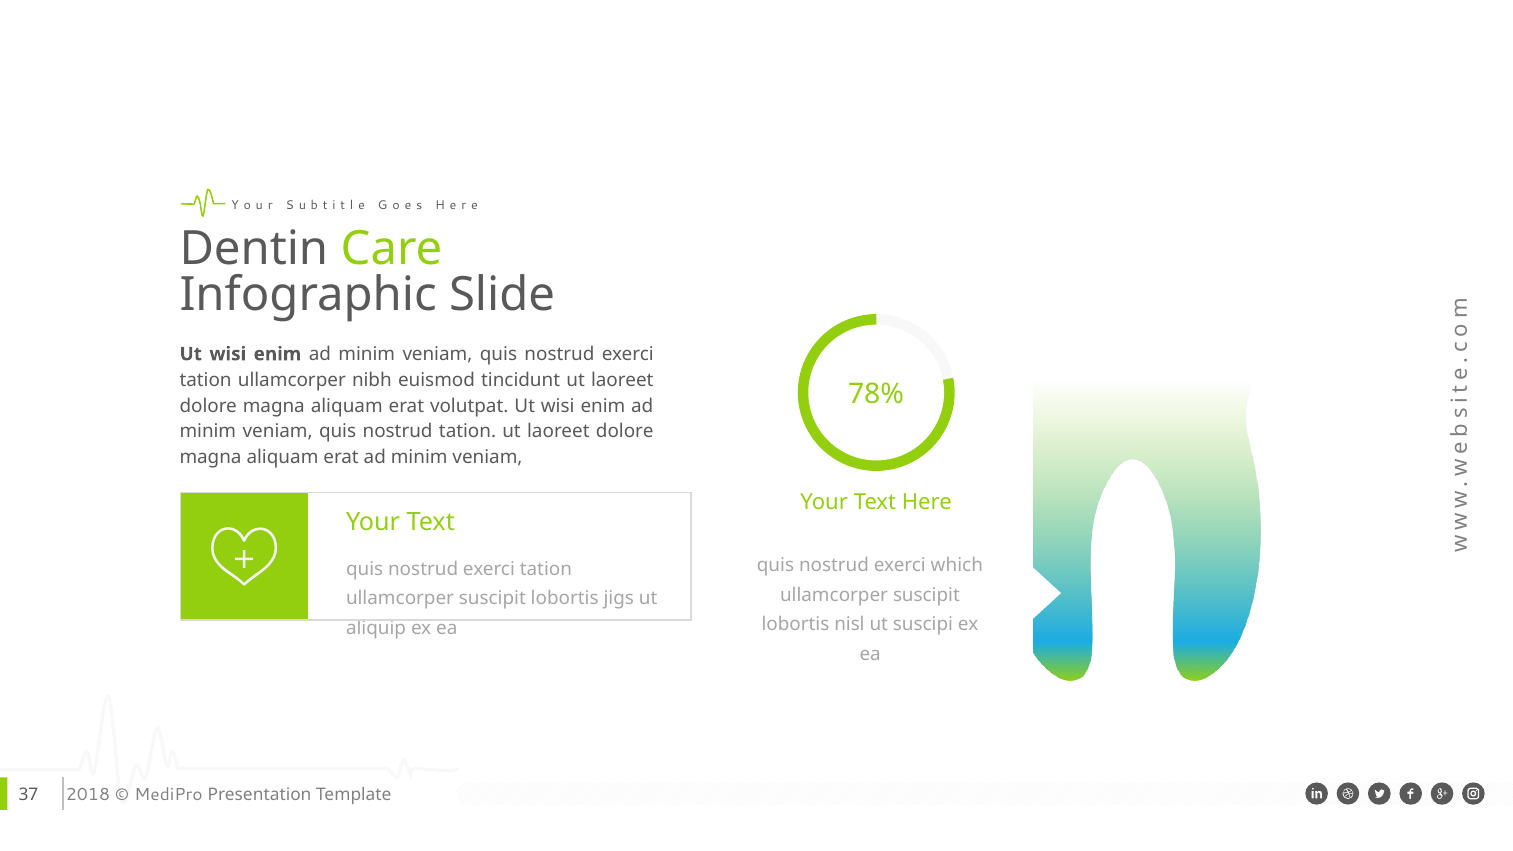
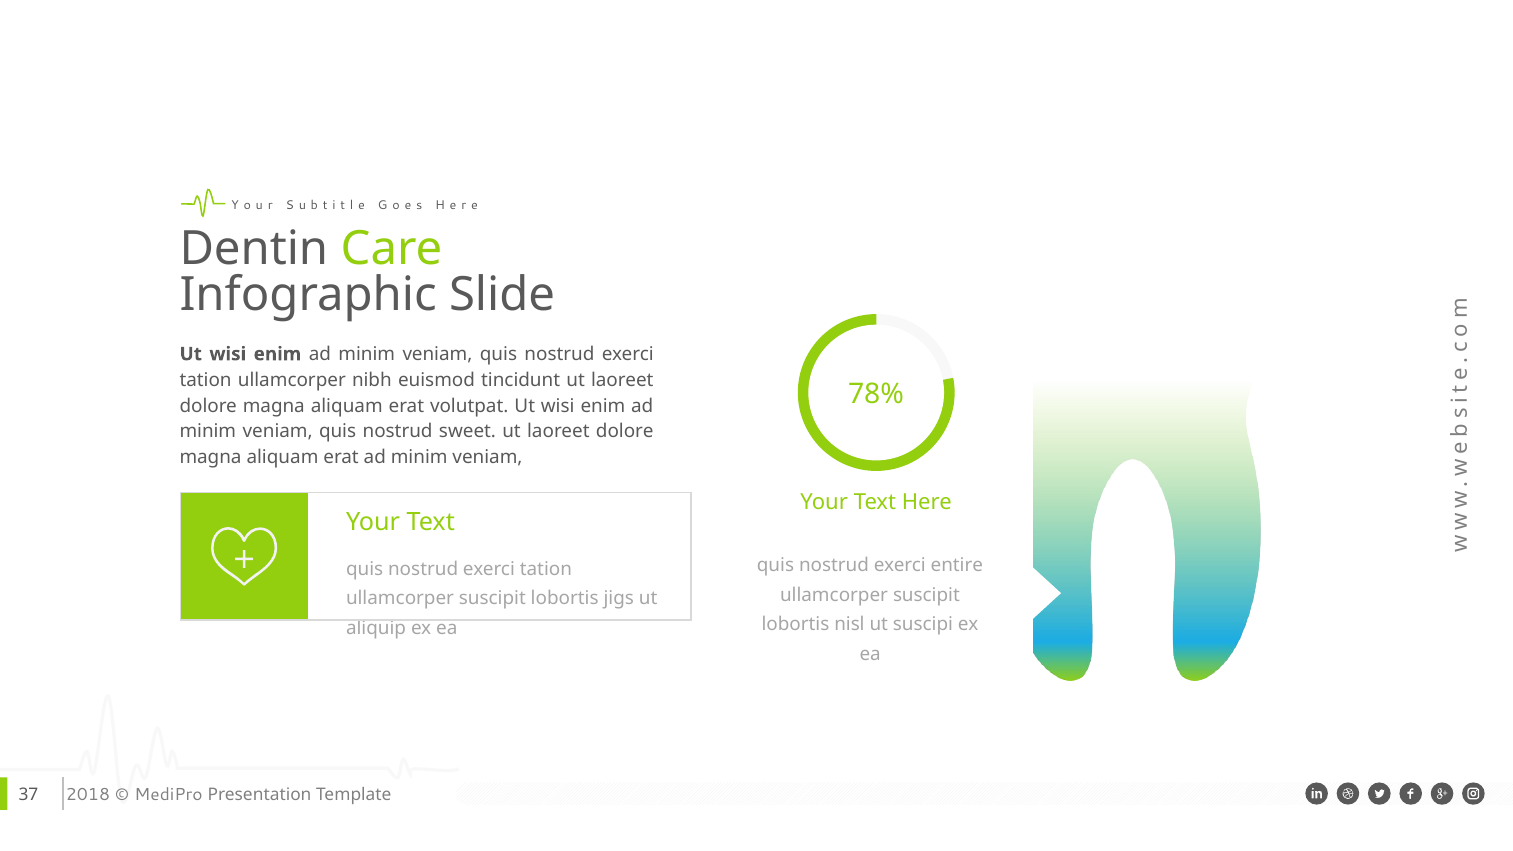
nostrud tation: tation -> sweet (468, 432)
which: which -> entire (957, 565)
